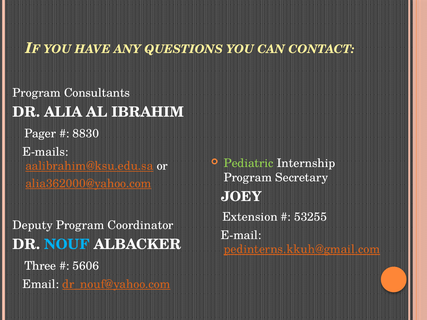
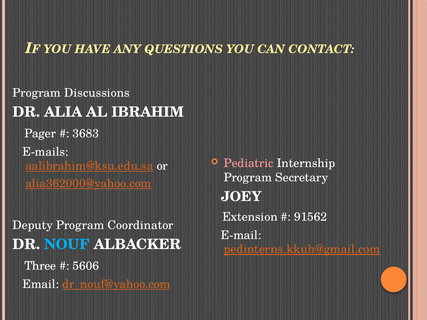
Consultants: Consultants -> Discussions (97, 93)
8830: 8830 -> 3683 (86, 134)
Pediatric colour: light green -> pink (249, 163)
53255: 53255 -> 91562 (311, 217)
